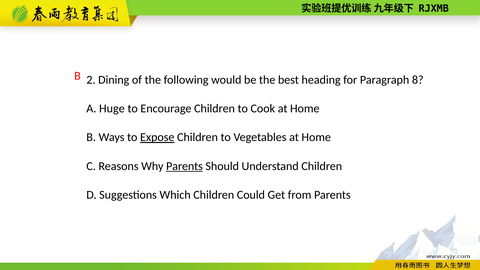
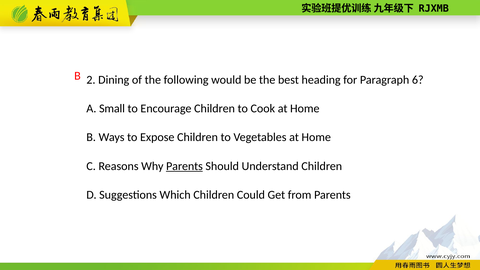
8: 8 -> 6 (418, 80)
Huge: Huge -> Small (112, 109)
Expose underline: present -> none (157, 137)
